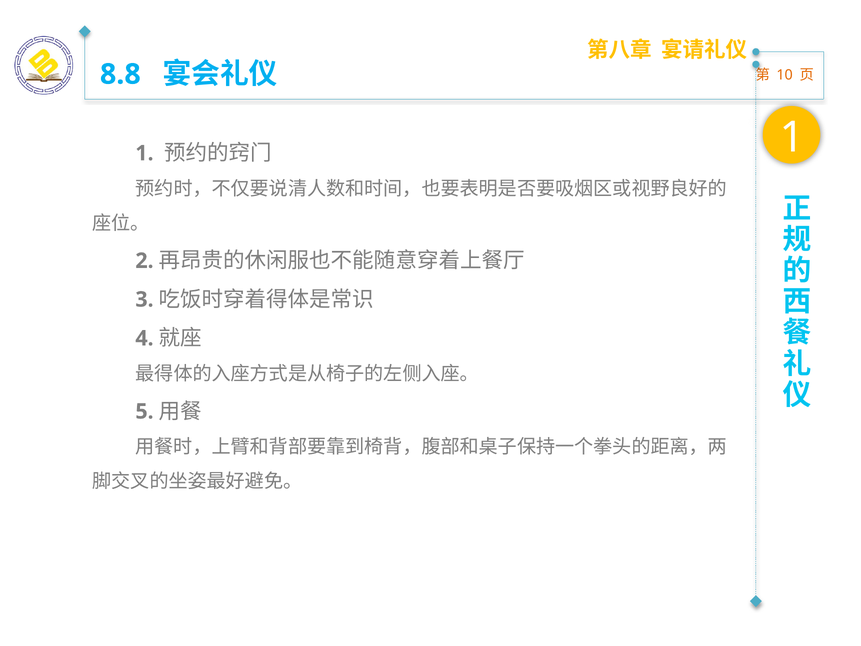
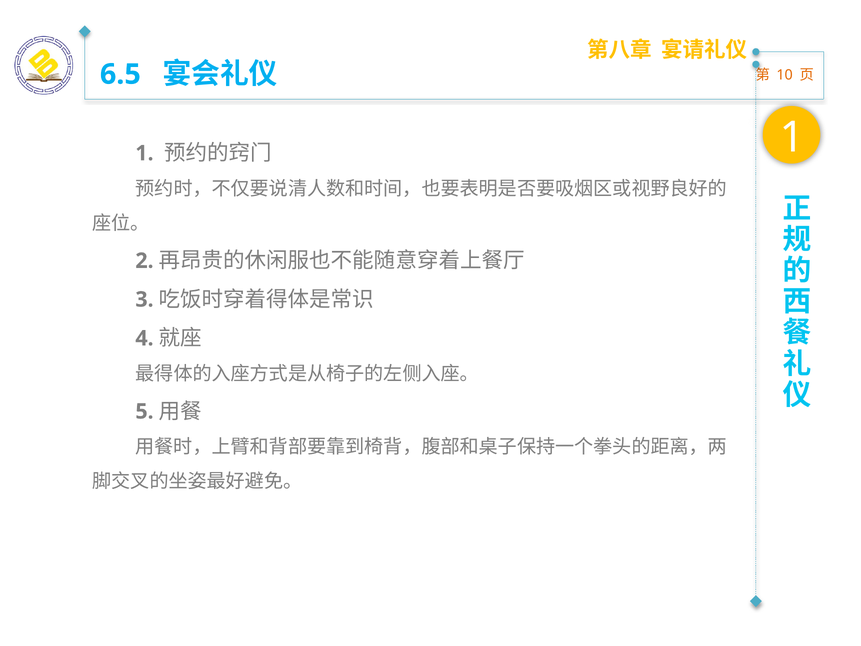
8.8: 8.8 -> 6.5 (120, 74)
